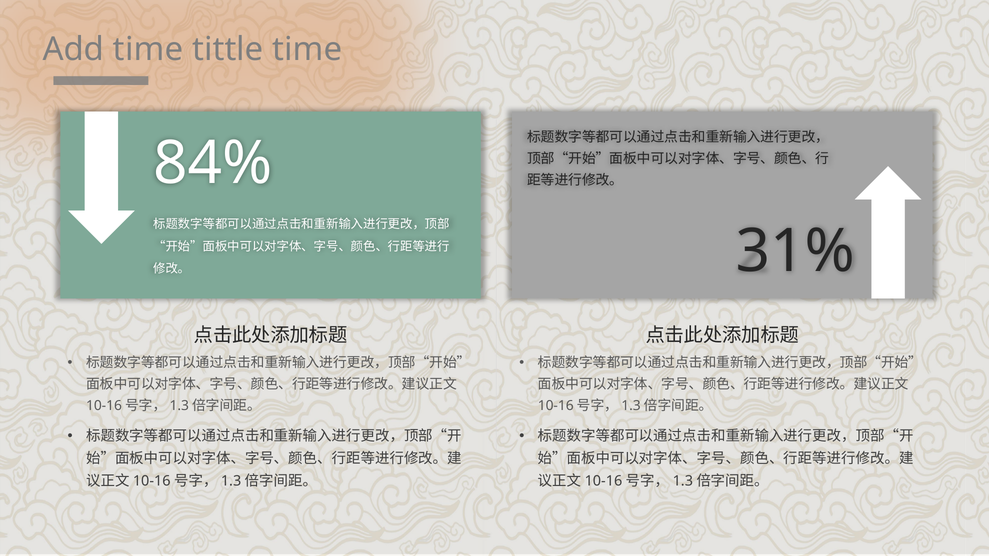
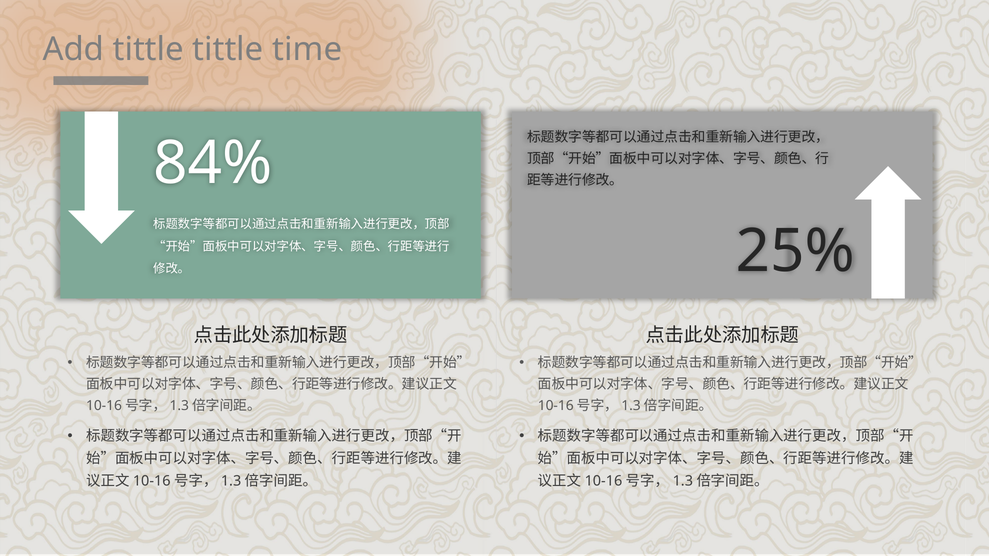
Add time: time -> tittle (148, 49)
31%: 31% -> 25% (795, 252)
